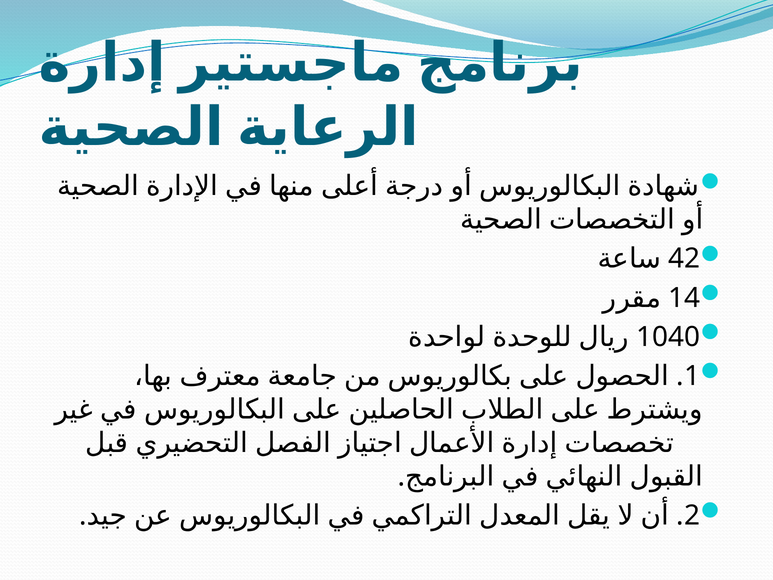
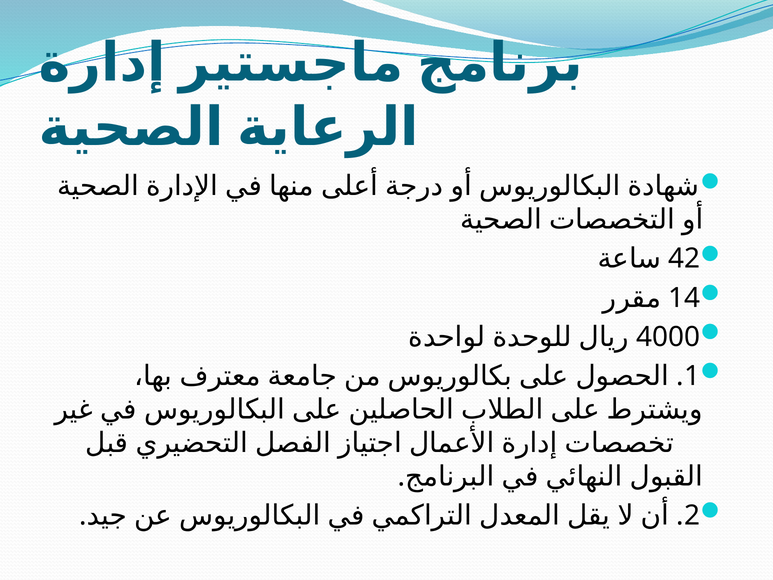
1040: 1040 -> 4000 (668, 337)
